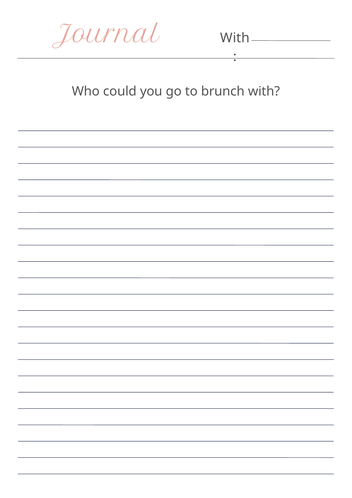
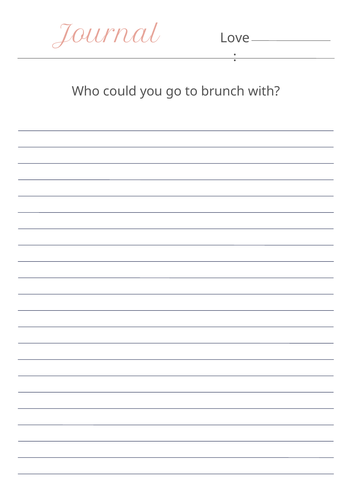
With: With -> Love (235, 38)
